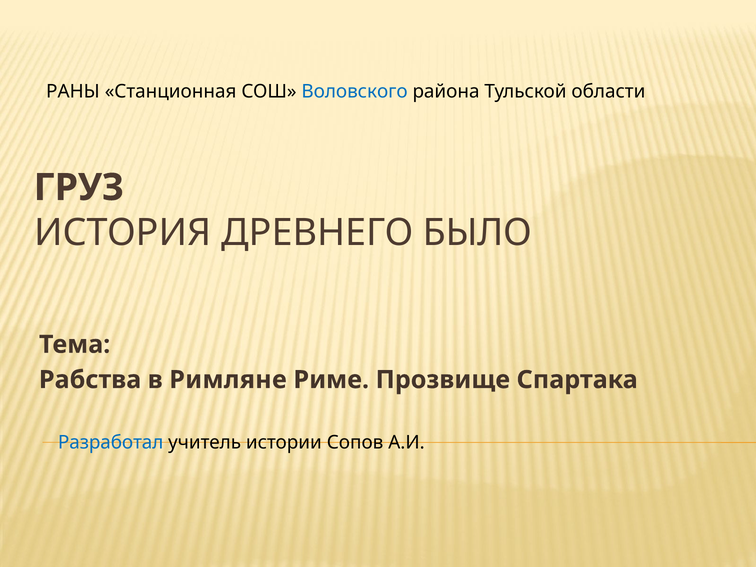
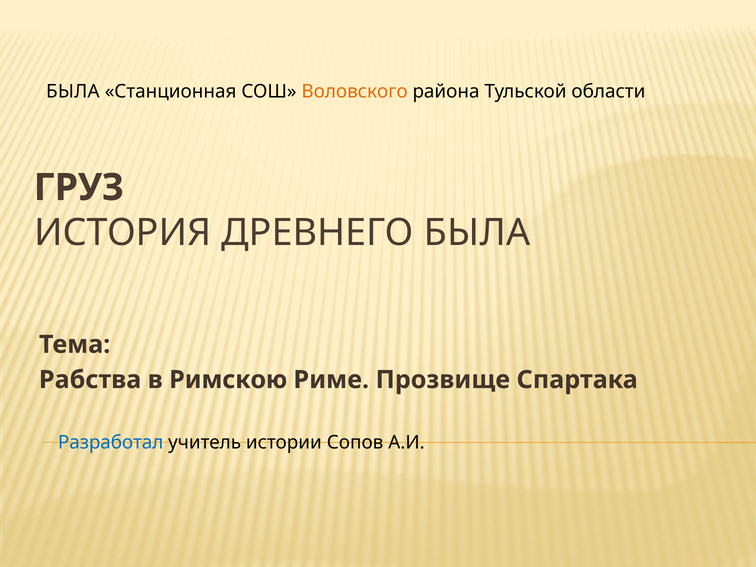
РАНЫ: РАНЫ -> БЫЛА (73, 91)
Воловского colour: blue -> orange (355, 91)
ДРЕВНЕГО БЫЛО: БЫЛО -> БЫЛА (477, 233)
Римляне: Римляне -> Римскою (228, 380)
